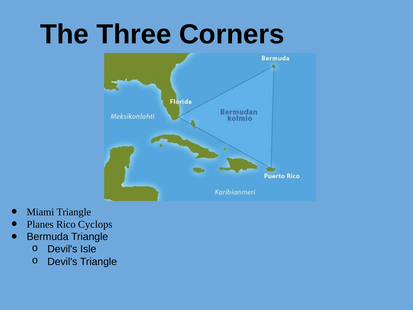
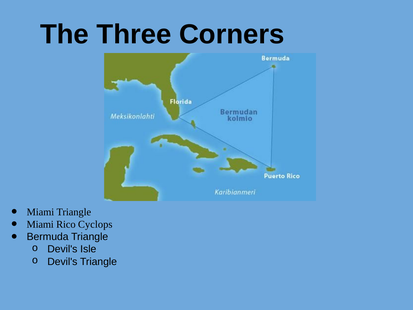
Planes: Planes -> Miami (40, 224)
